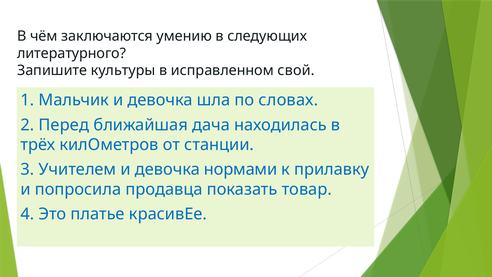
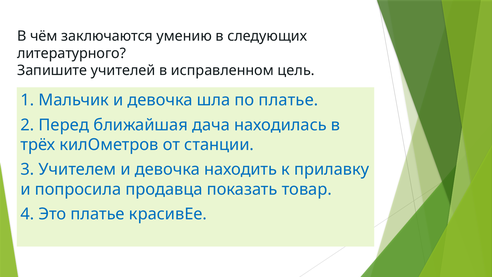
культуры: культуры -> учителей (123, 71)
свой: свой -> цель (296, 71)
по словах: словах -> платье (288, 100)
нормами: нормами -> находить (241, 169)
